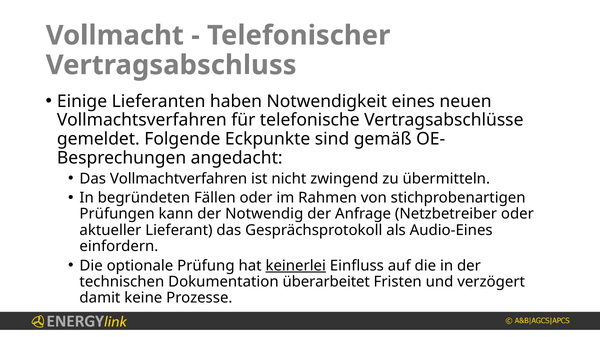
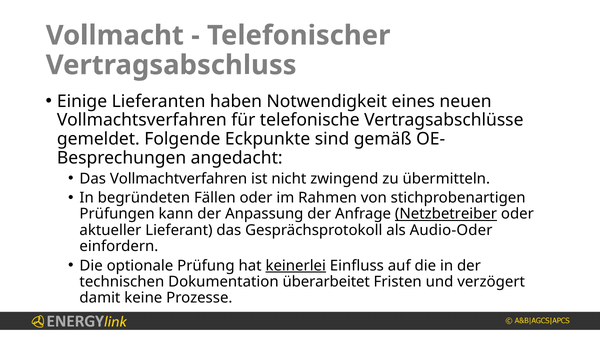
Notwendig: Notwendig -> Anpassung (264, 214)
Netzbetreiber underline: none -> present (446, 214)
Audio-Eines: Audio-Eines -> Audio-Oder (451, 231)
